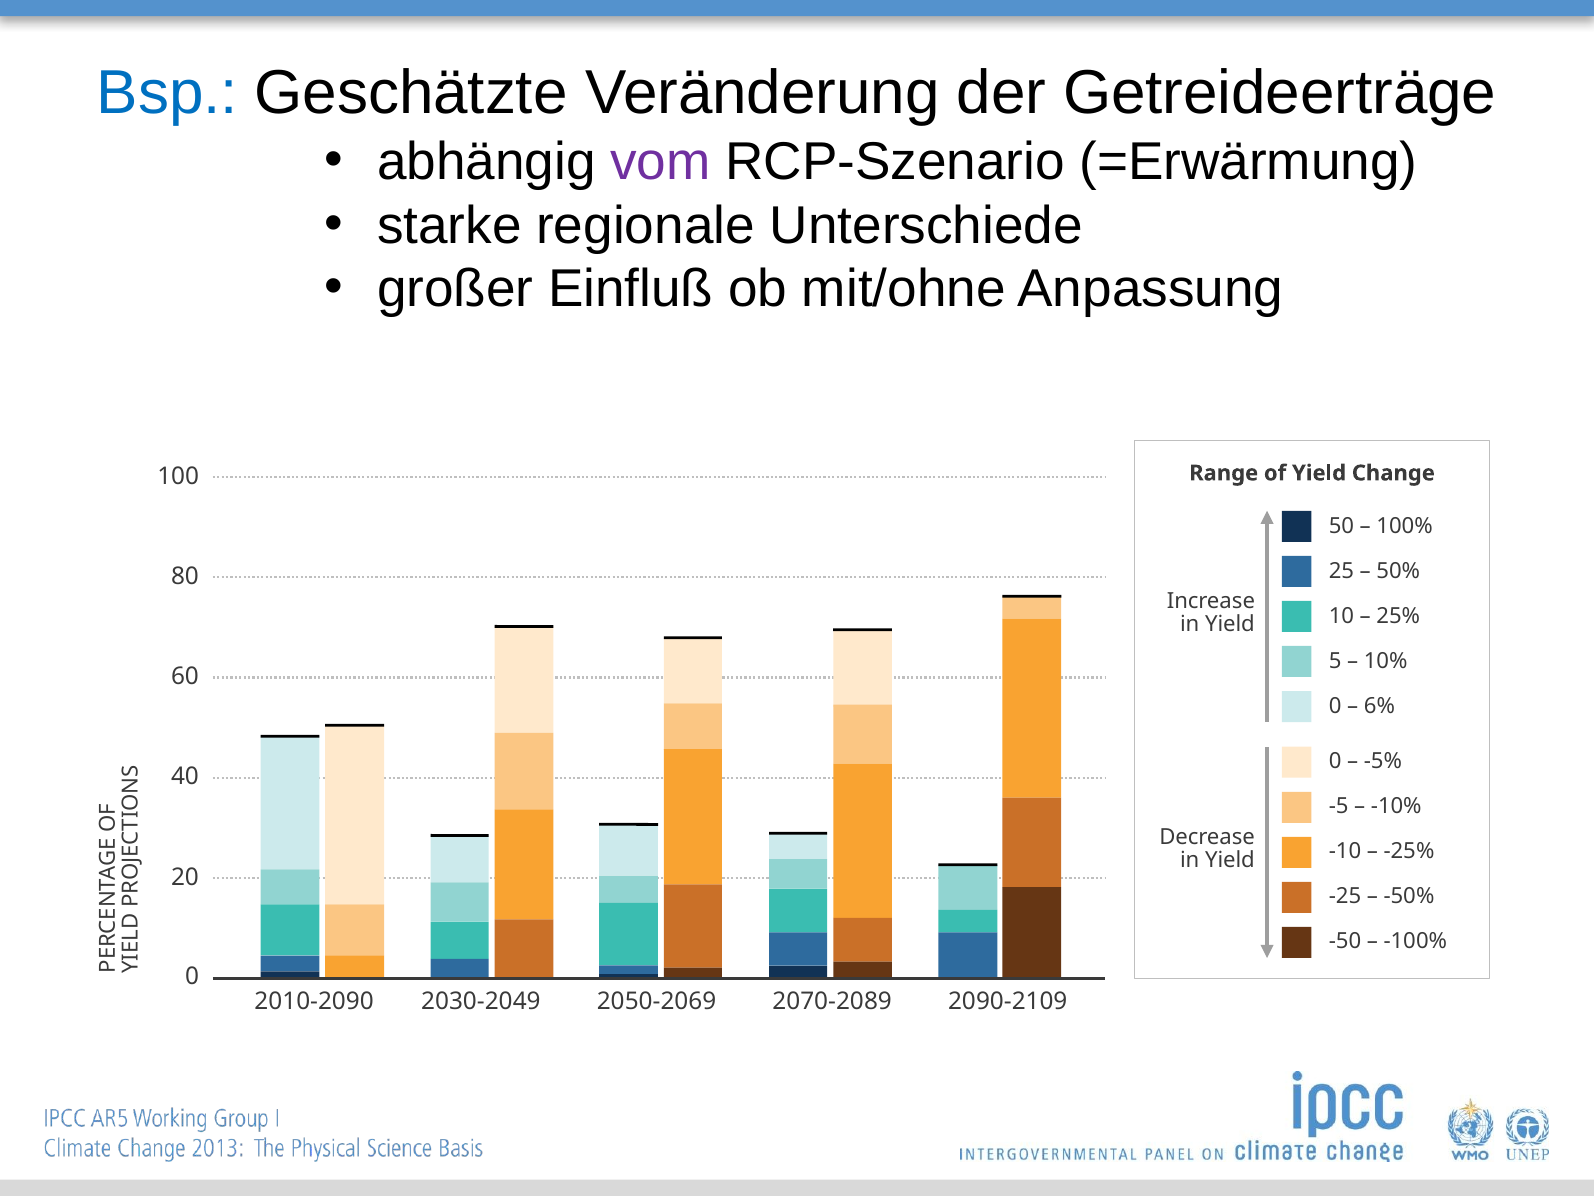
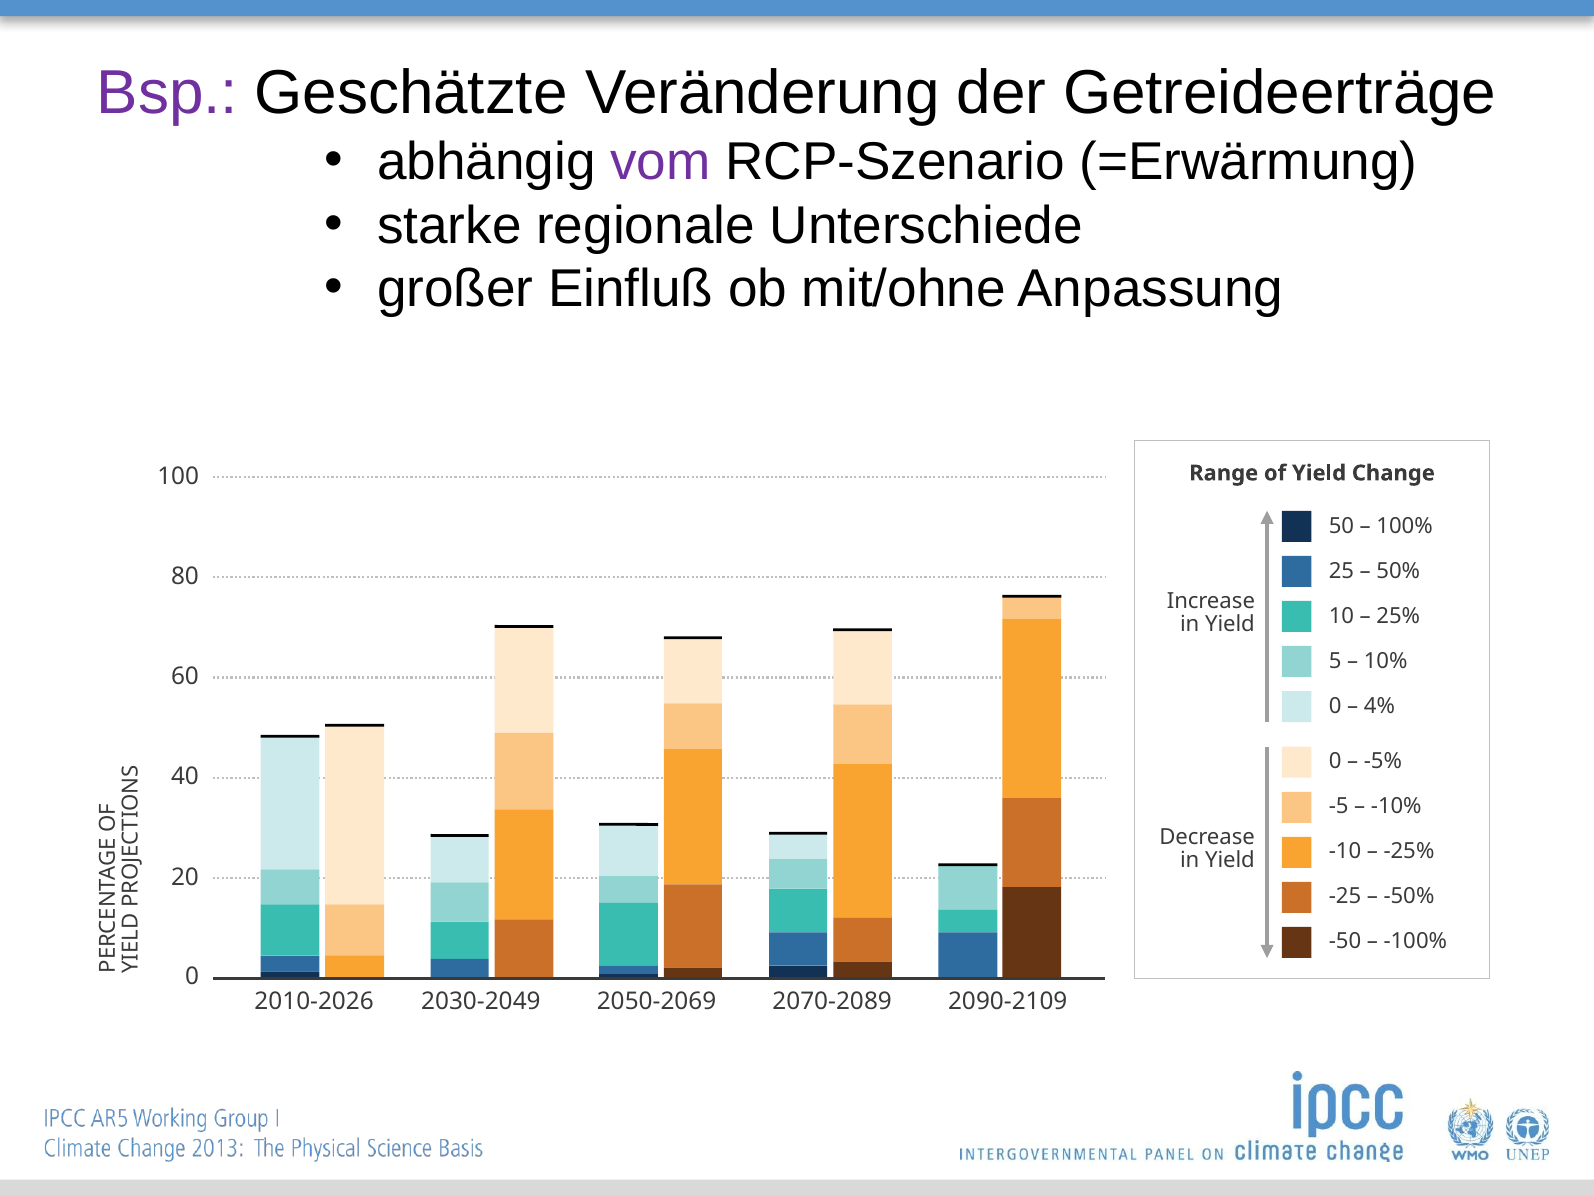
Bsp colour: blue -> purple (167, 93)
6%: 6% -> 4% (1379, 706)
2010-2090: 2010-2090 -> 2010-2026 (314, 1001)
